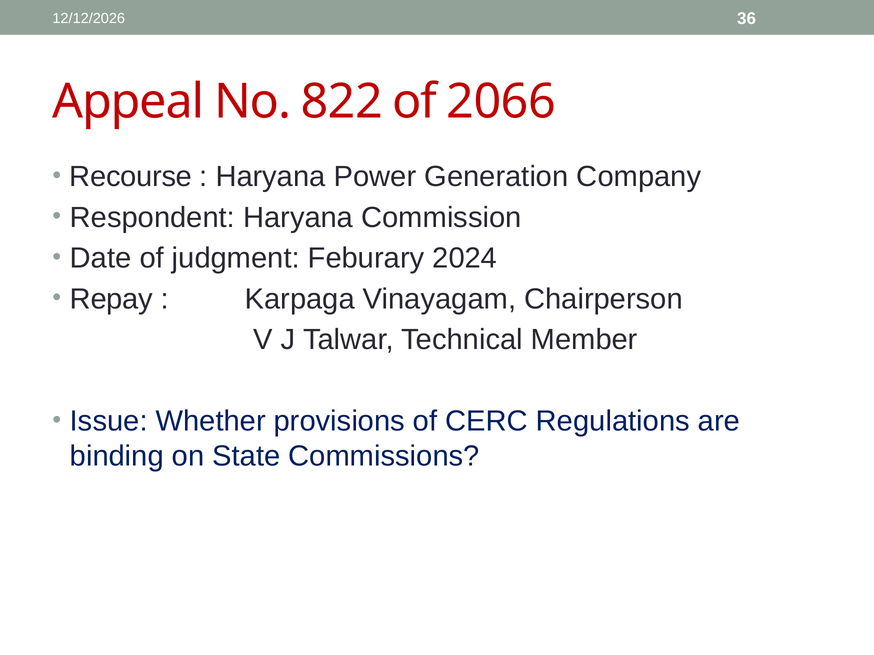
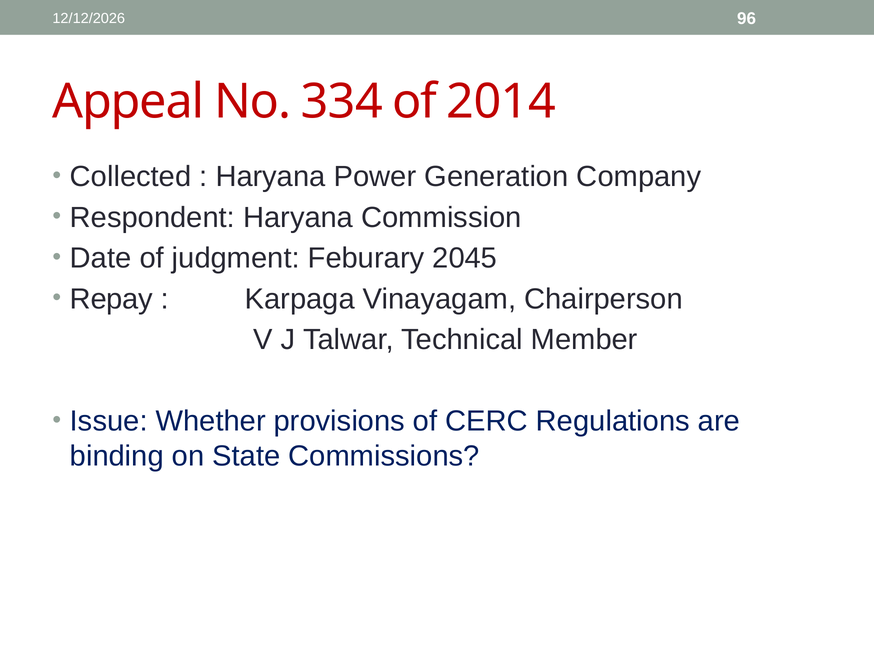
36: 36 -> 96 (747, 19)
822: 822 -> 334 (342, 102)
2066: 2066 -> 2014 (501, 102)
Recourse: Recourse -> Collected (131, 177)
2024: 2024 -> 2045 (465, 258)
